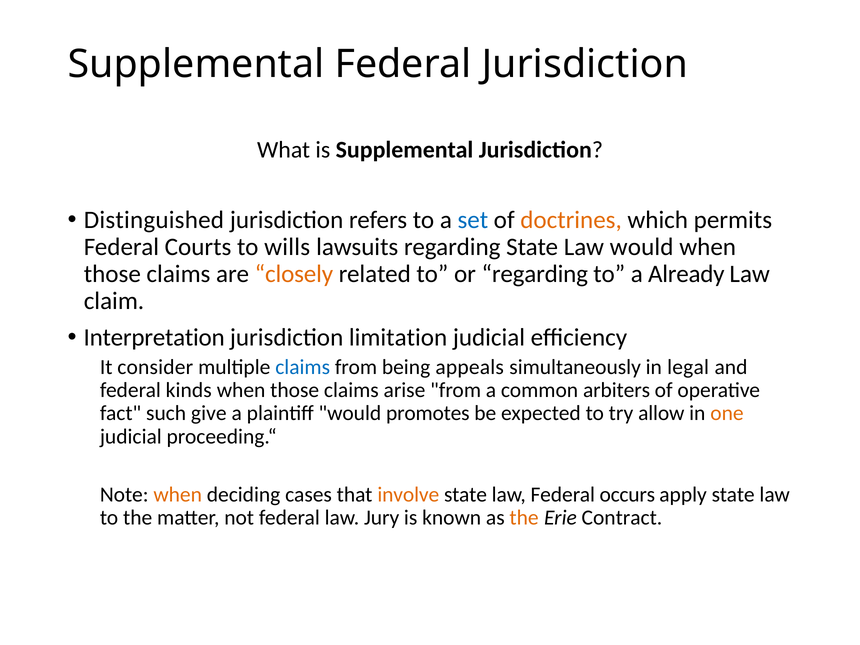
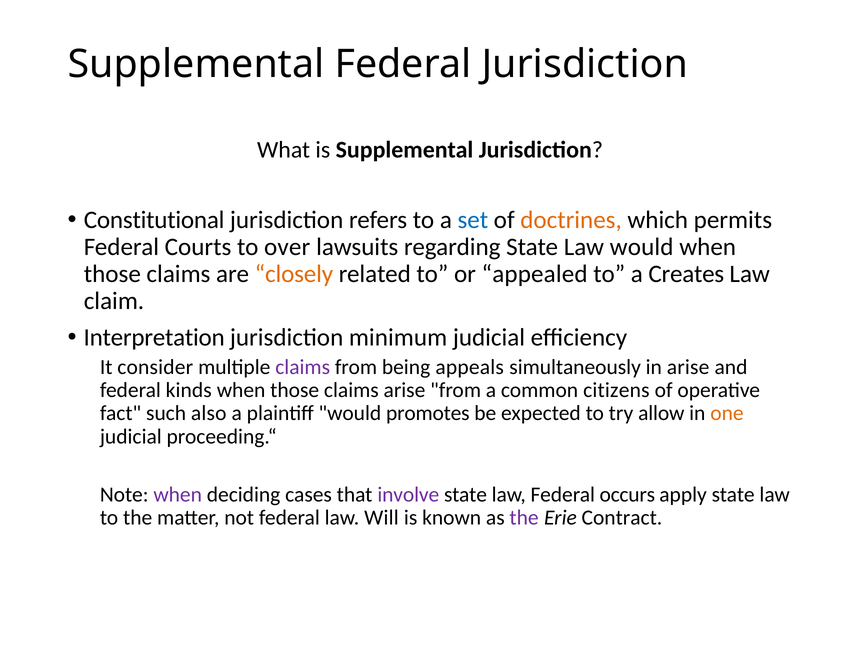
Distinguished: Distinguished -> Constitutional (154, 220)
wills: wills -> over (287, 247)
or regarding: regarding -> appealed (535, 274)
Already: Already -> Creates (686, 274)
limitation: limitation -> minimum (398, 337)
claims colour: blue -> purple (303, 367)
in legal: legal -> arise (688, 367)
arbiters: arbiters -> citizens (616, 390)
give: give -> also (209, 413)
when colour: orange -> purple (178, 495)
involve colour: orange -> purple (408, 495)
Jury: Jury -> Will (381, 518)
the colour: orange -> purple (524, 518)
